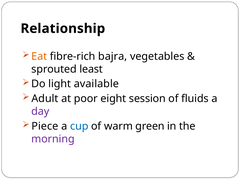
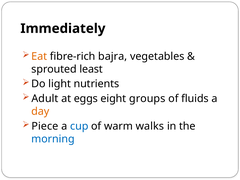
Relationship: Relationship -> Immediately (63, 29)
available: available -> nutrients (96, 84)
poor: poor -> eggs (86, 99)
session: session -> groups (147, 99)
day colour: purple -> orange (40, 111)
green: green -> walks (150, 126)
morning colour: purple -> blue (53, 139)
